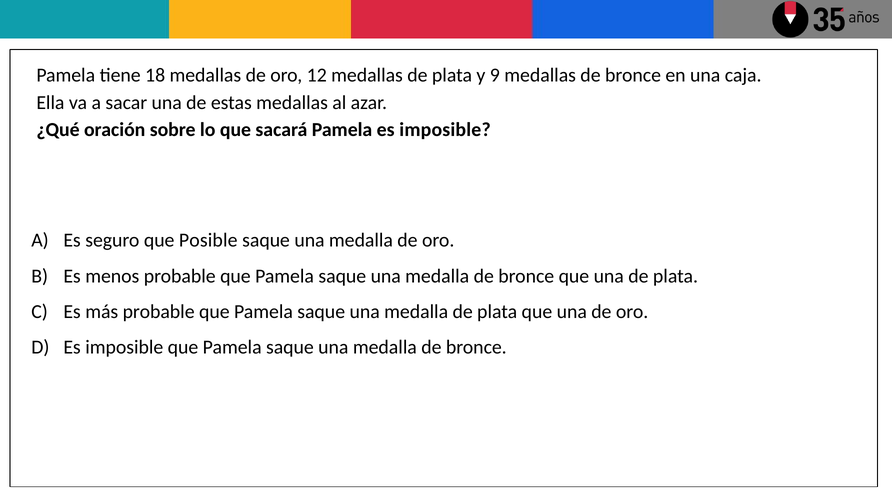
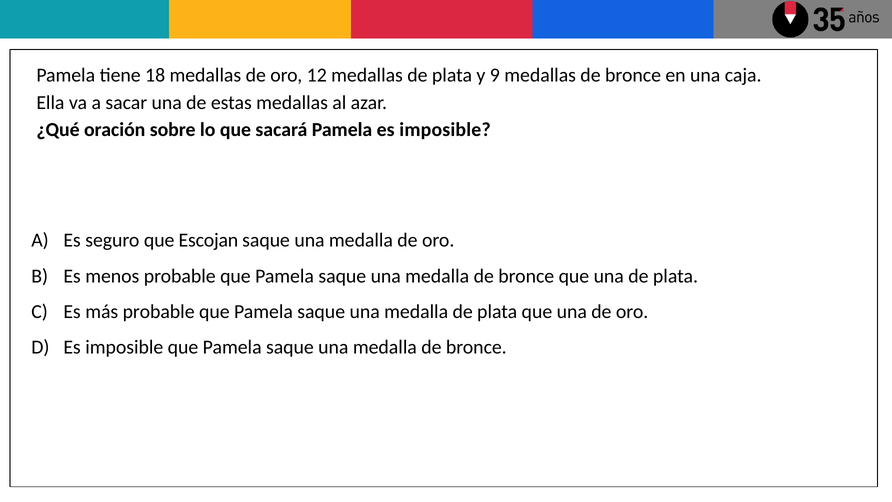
Posible: Posible -> Escojan (208, 240)
